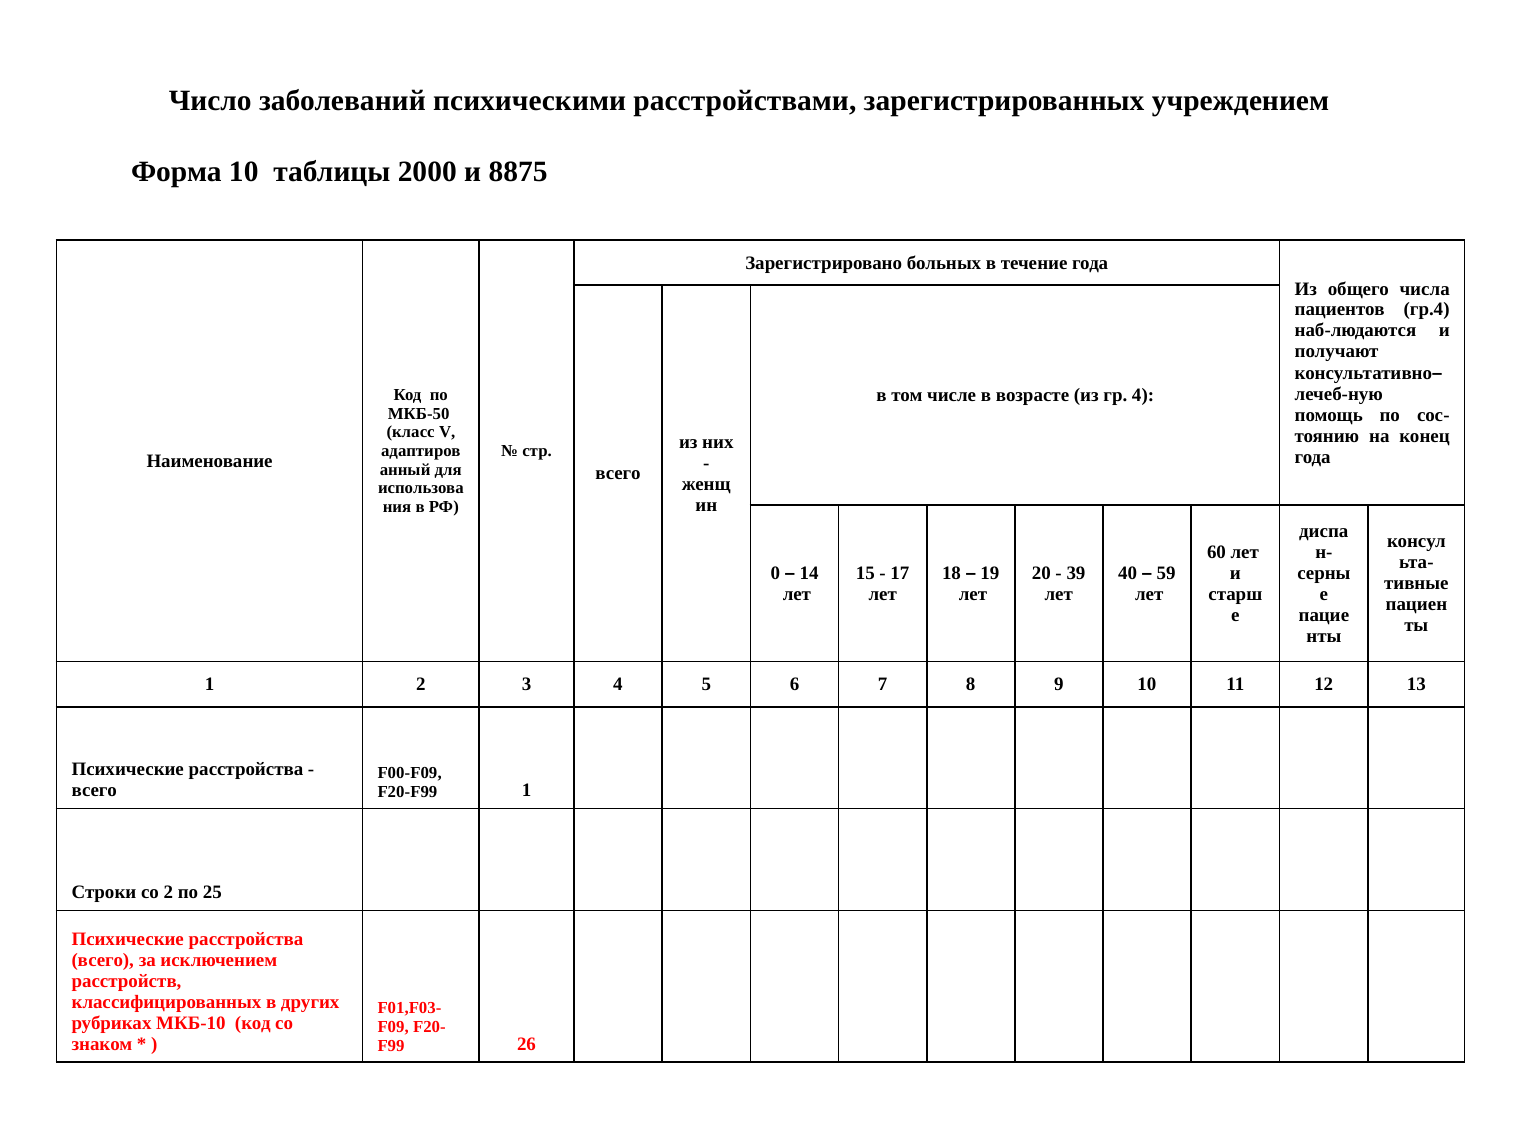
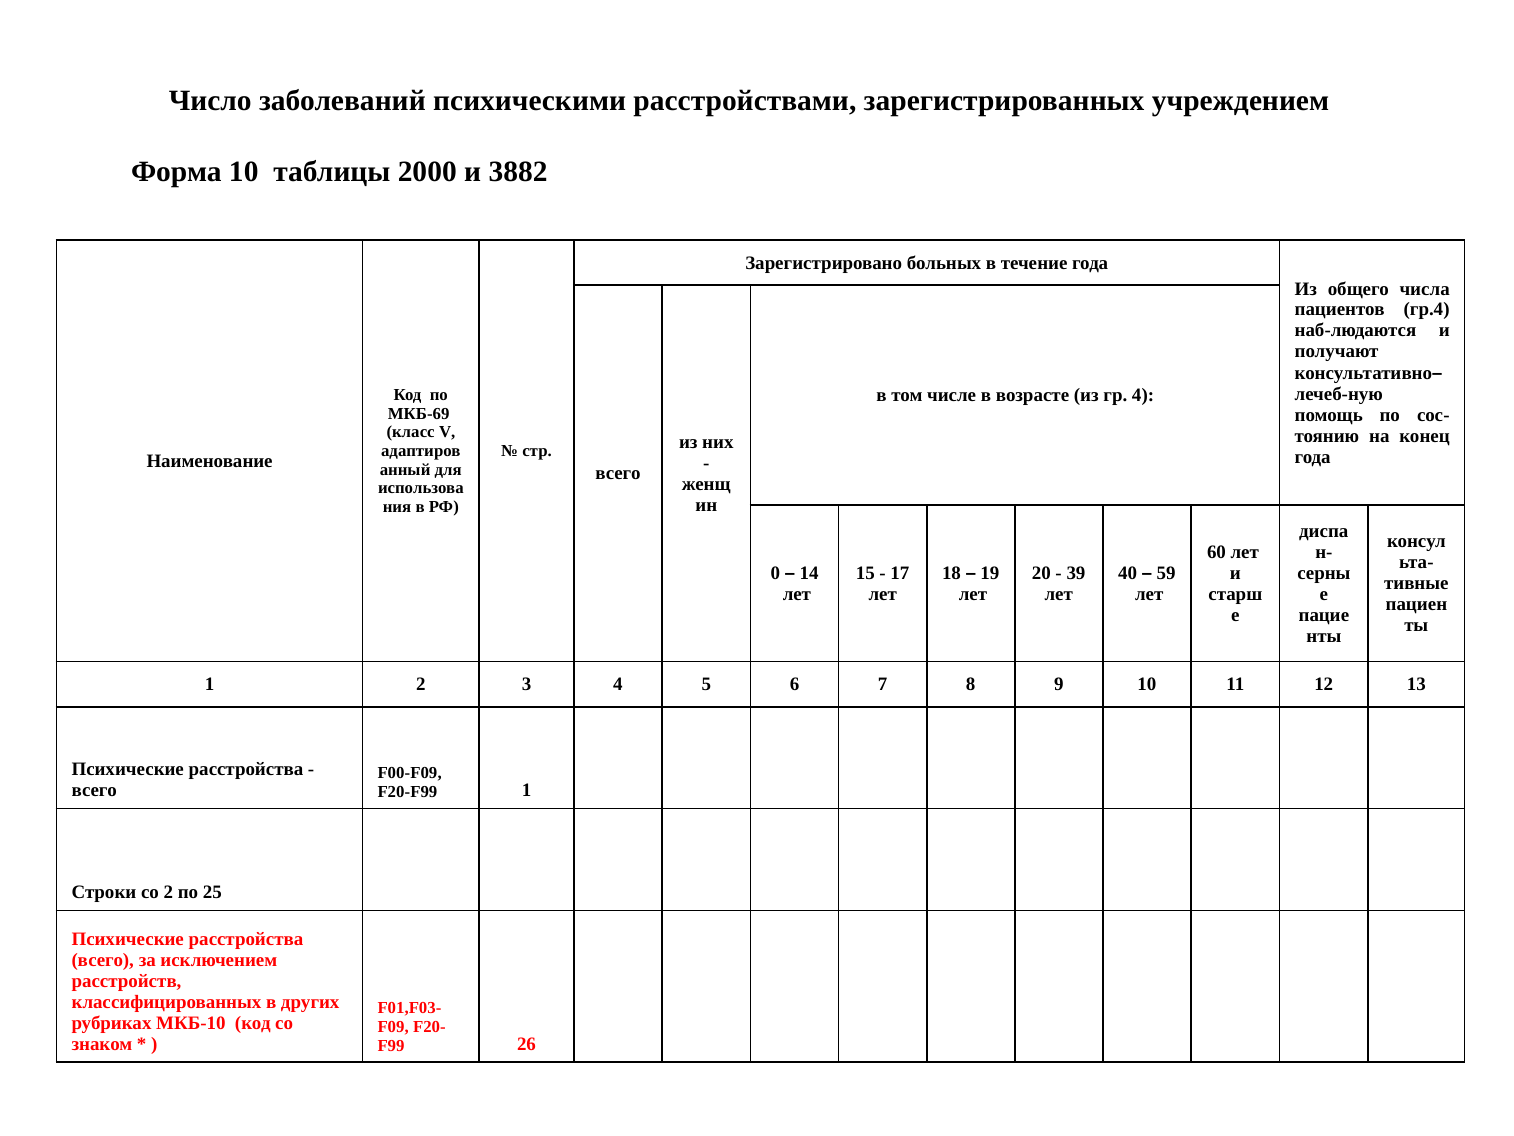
8875: 8875 -> 3882 (518, 172)
МКБ-50: МКБ-50 -> МКБ-69 (419, 414)
